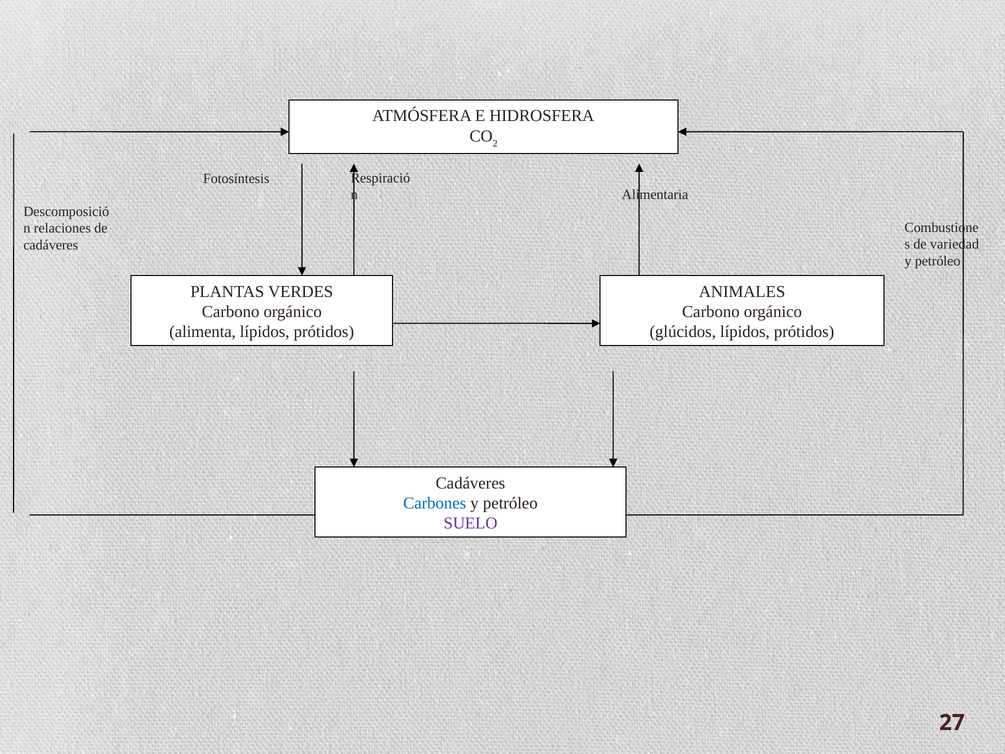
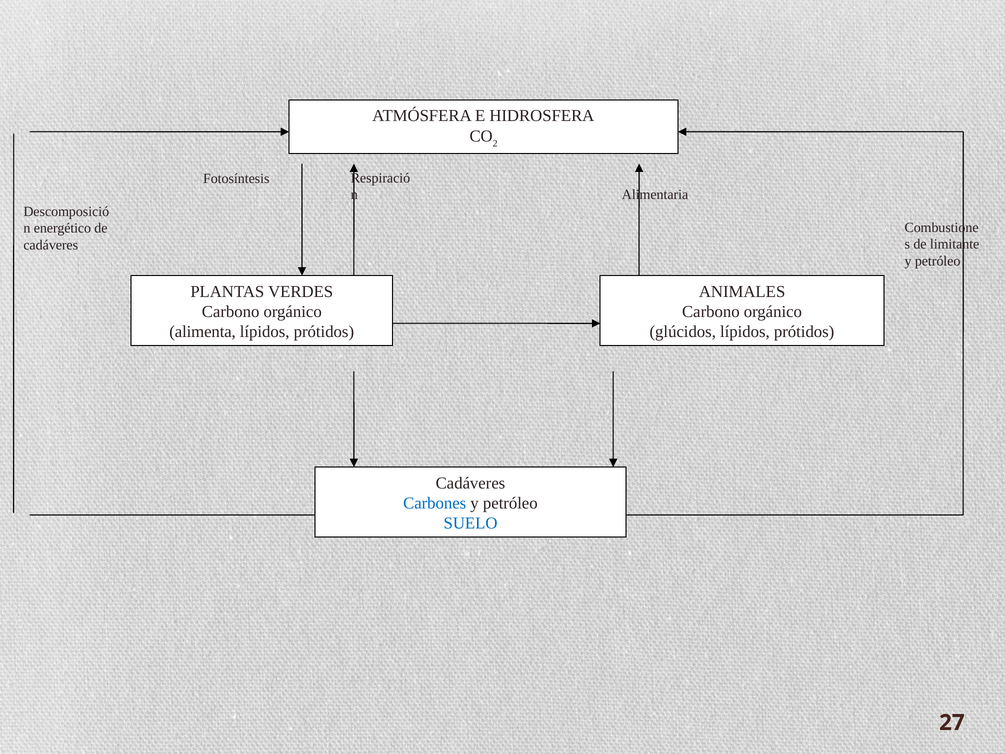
relaciones: relaciones -> energético (62, 228)
variedad: variedad -> limitante (955, 244)
SUELO colour: purple -> blue (471, 523)
